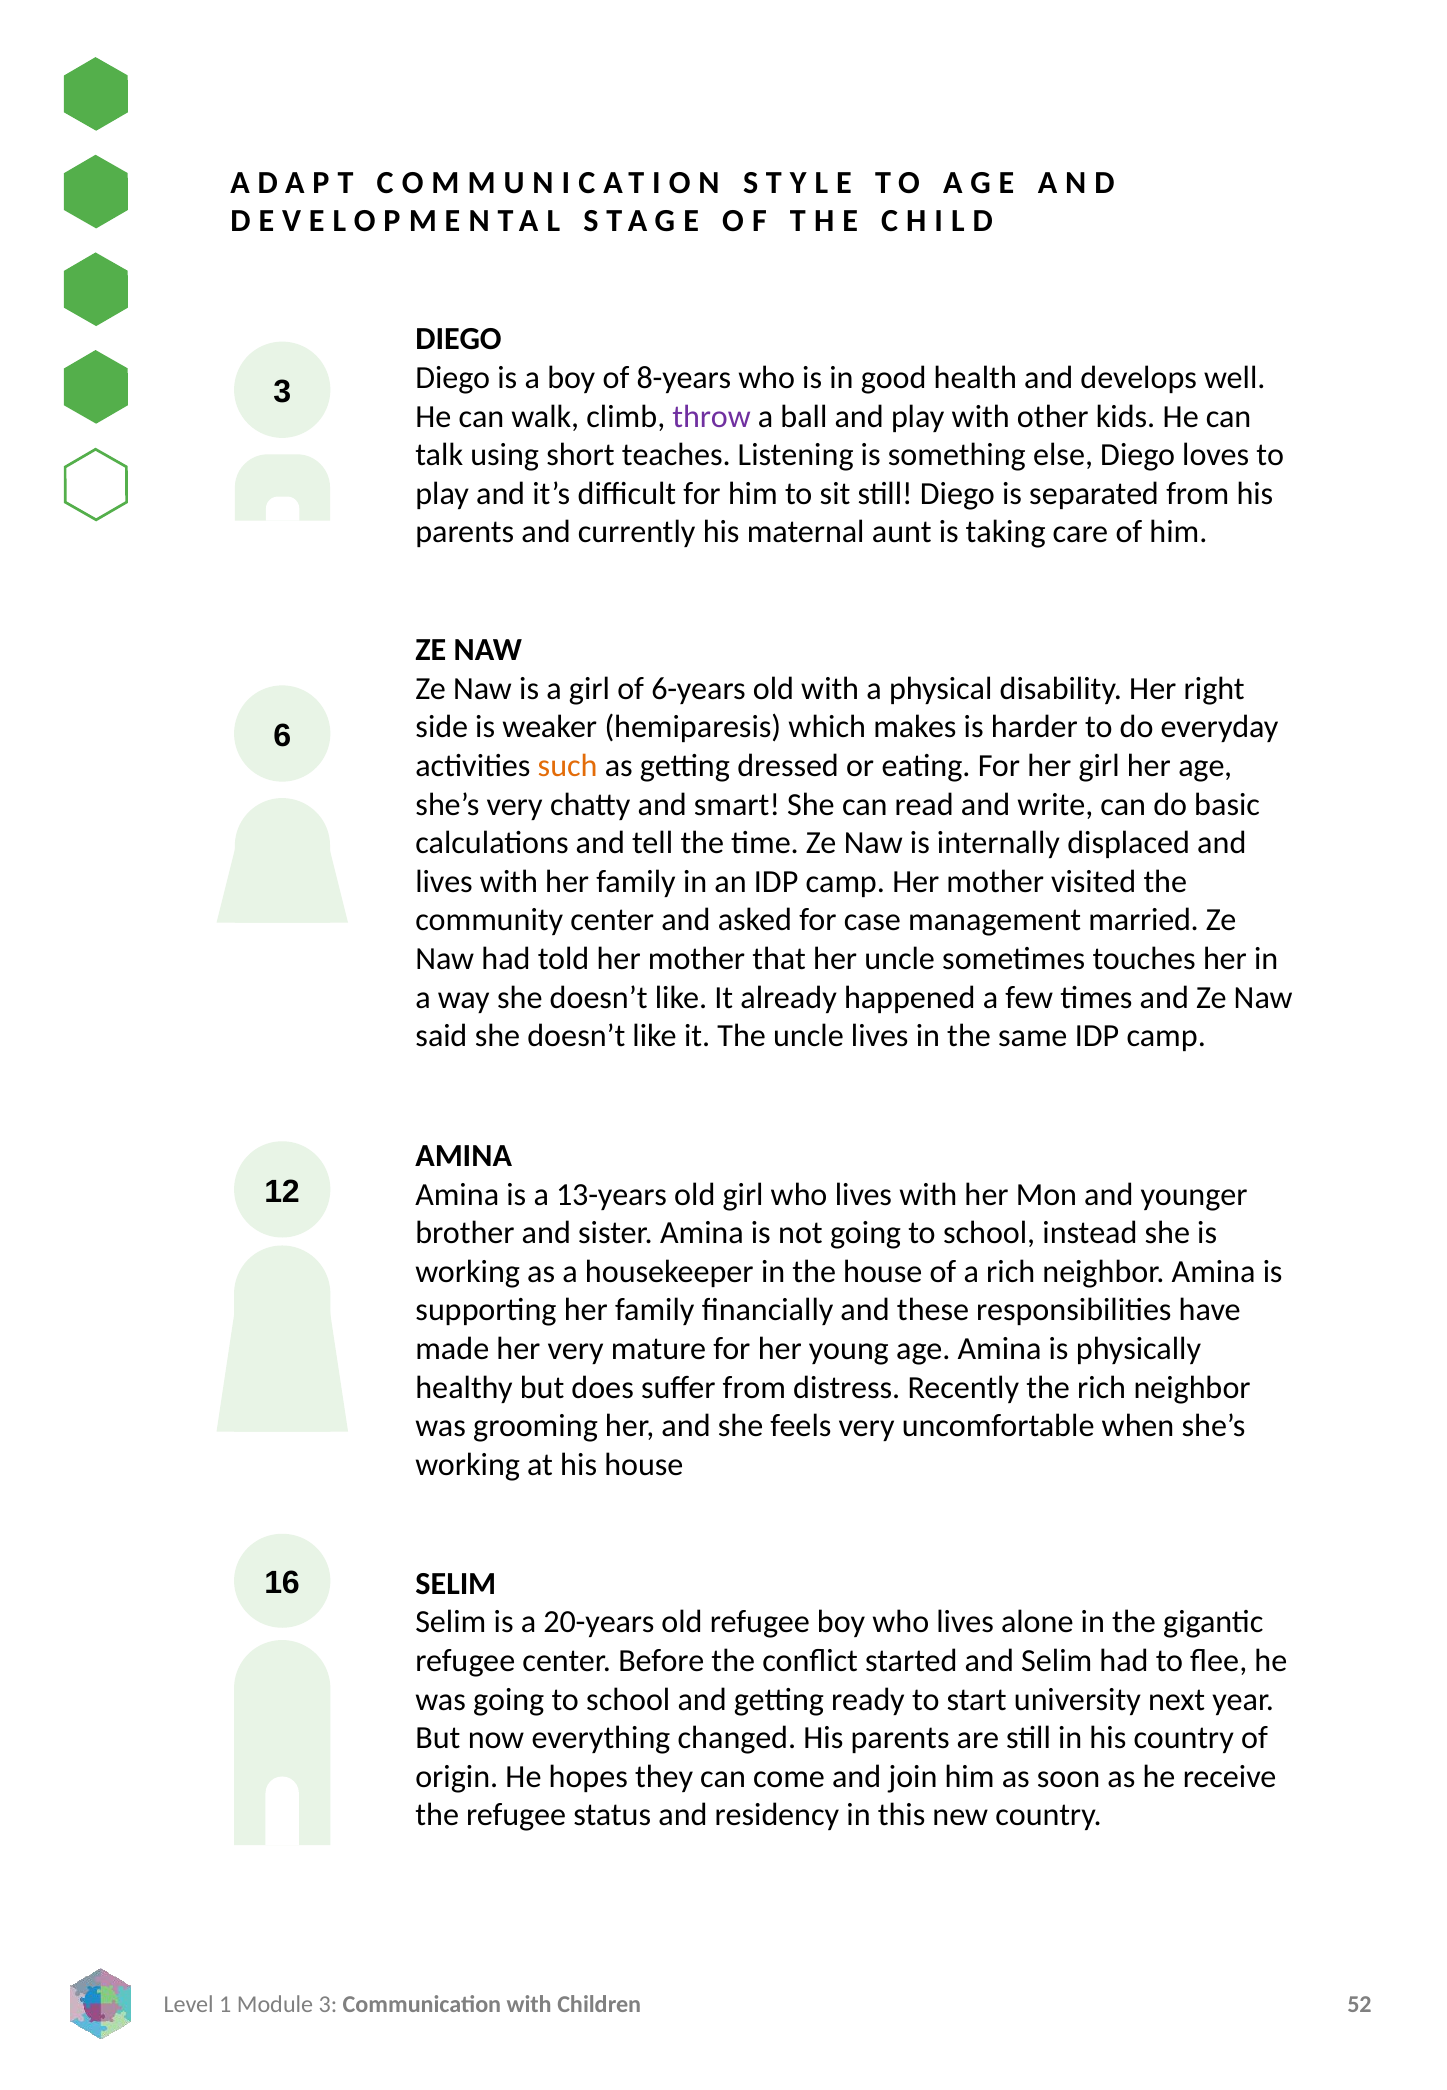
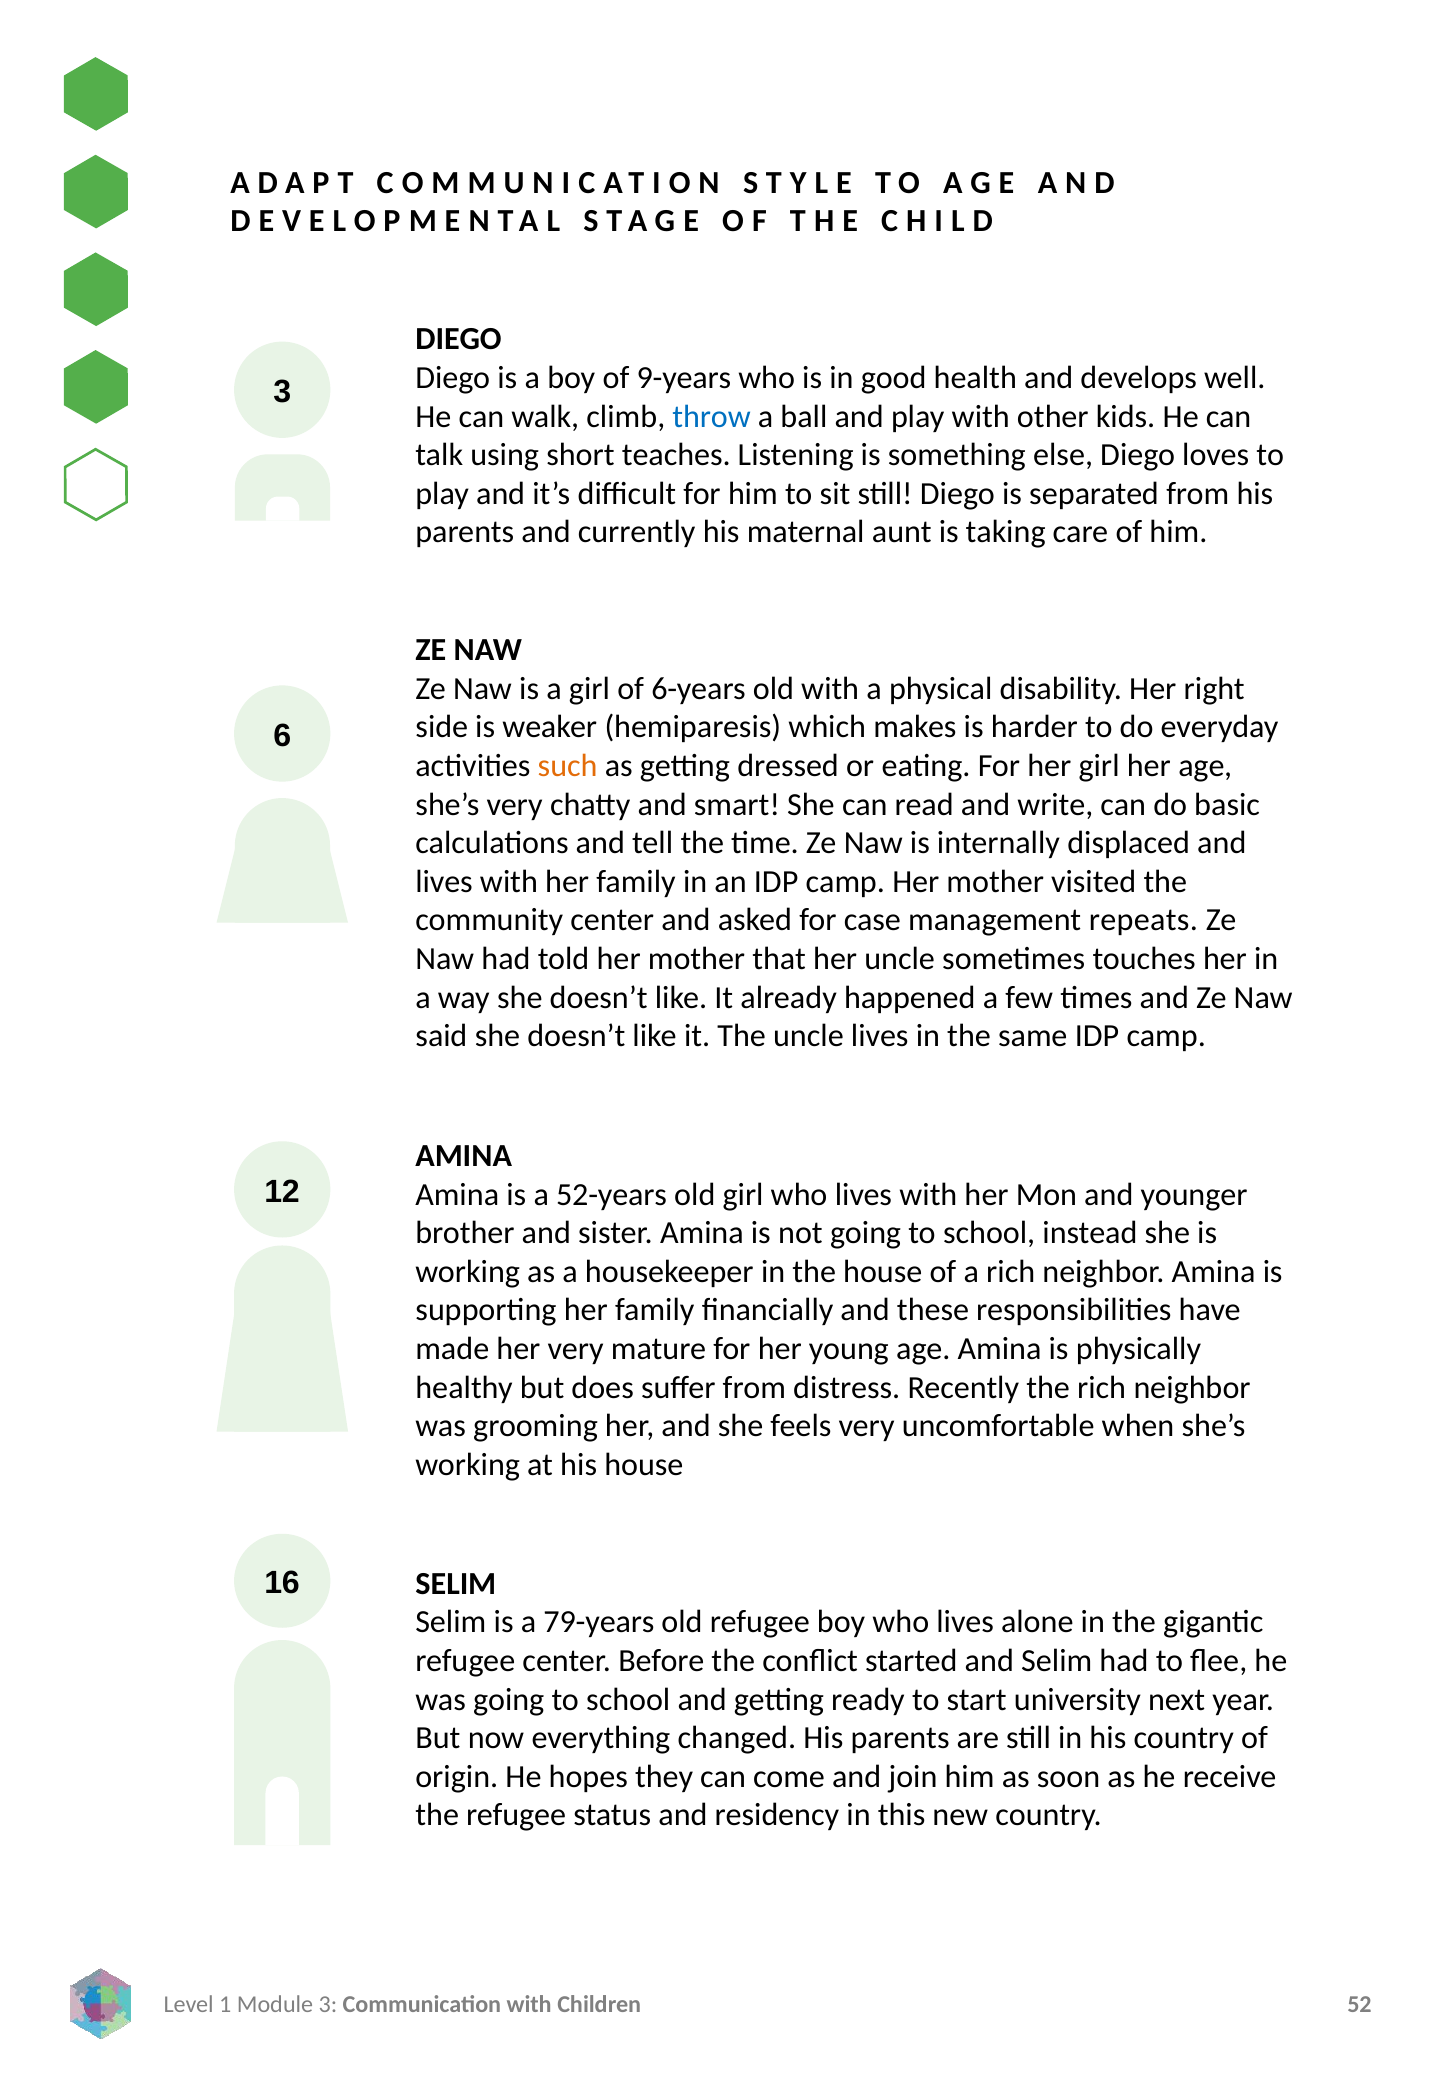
8-years: 8-years -> 9-years (684, 378)
throw colour: purple -> blue (712, 416)
married: married -> repeats (1143, 920)
13-years: 13-years -> 52-years (612, 1195)
20-years: 20-years -> 79-years (599, 1622)
